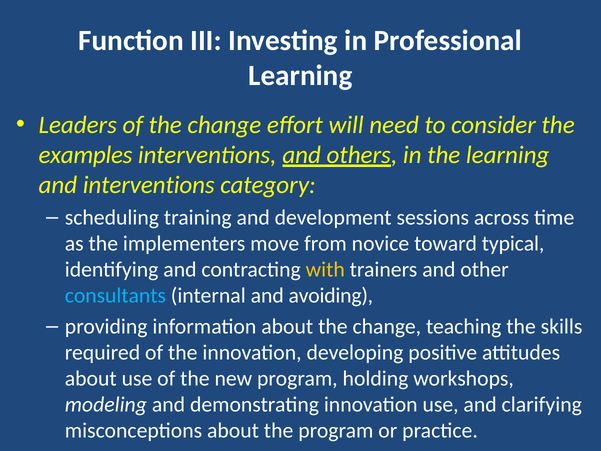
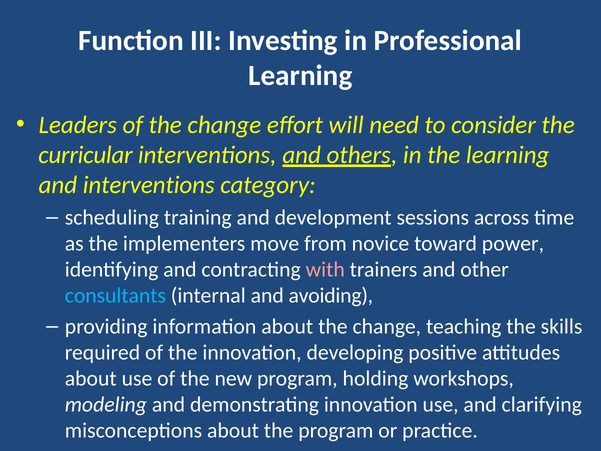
examples: examples -> curricular (85, 155)
typical: typical -> power (513, 244)
with colour: yellow -> pink (325, 270)
